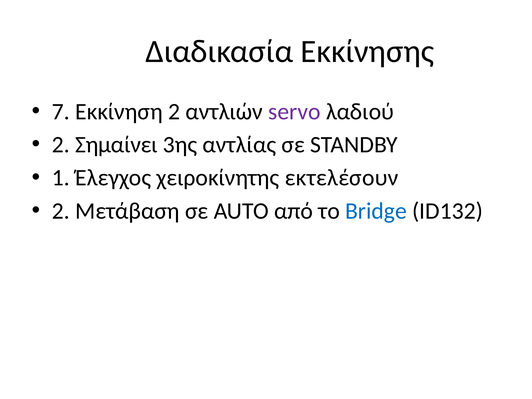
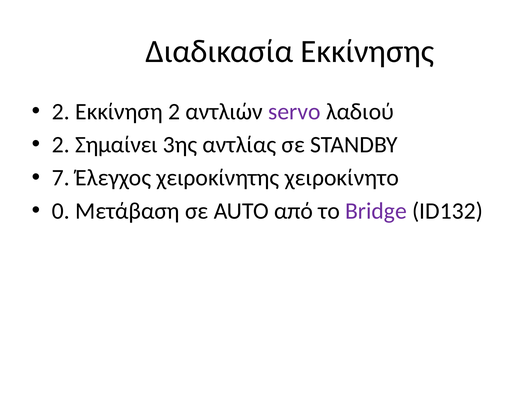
7: 7 -> 2 (61, 112)
1: 1 -> 7 (61, 178)
εκτελέσουν: εκτελέσουν -> χειροκίνητο (342, 178)
2: 2 -> 0 (61, 211)
Bridge colour: blue -> purple (376, 211)
